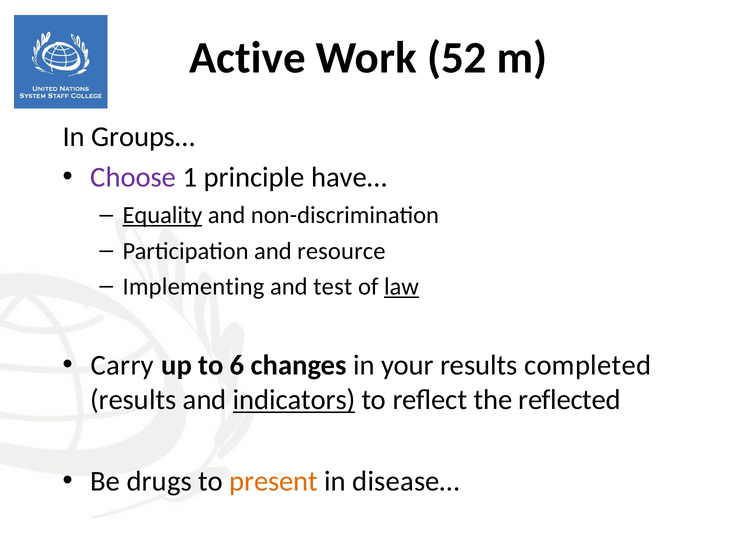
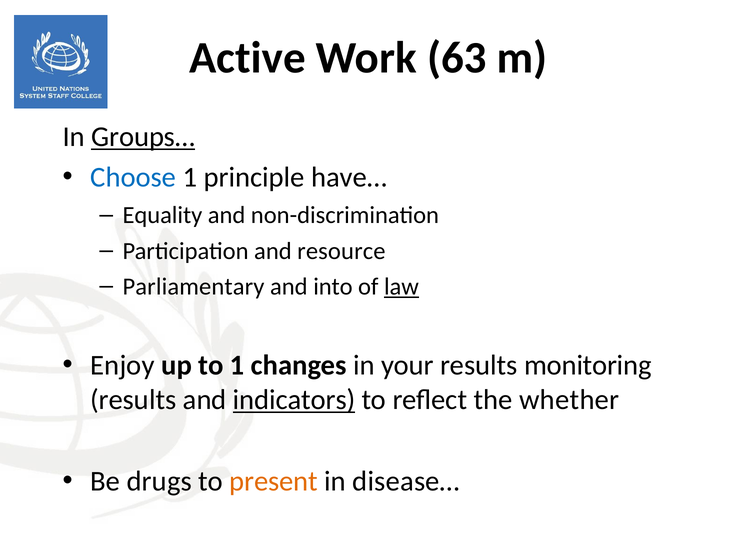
52: 52 -> 63 (457, 58)
Groups… underline: none -> present (143, 137)
Choose colour: purple -> blue (133, 177)
Equality underline: present -> none (162, 215)
Implementing: Implementing -> Parliamentary (194, 286)
test: test -> into (333, 286)
Carry: Carry -> Enjoy (122, 365)
to 6: 6 -> 1 (237, 365)
completed: completed -> monitoring (588, 365)
reflected: reflected -> whether (569, 400)
